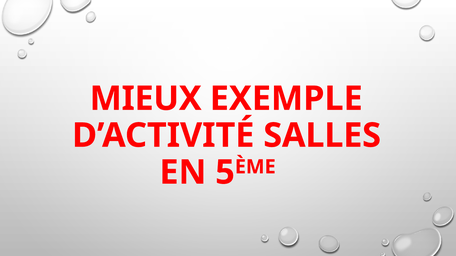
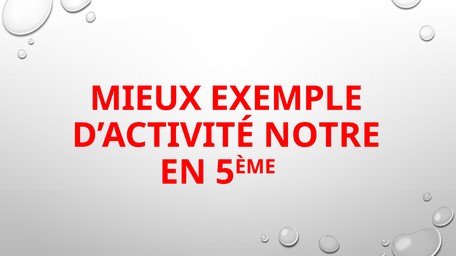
SALLES: SALLES -> NOTRE (322, 136)
